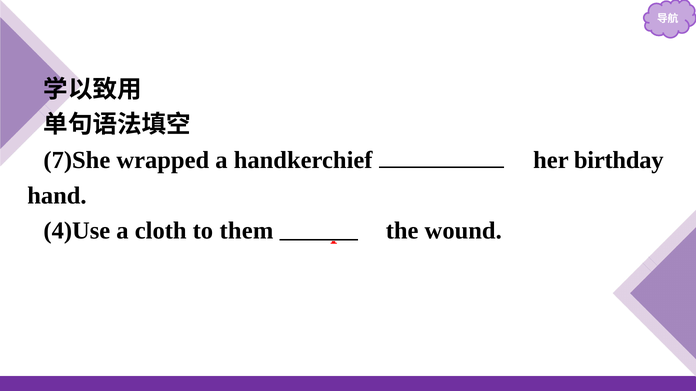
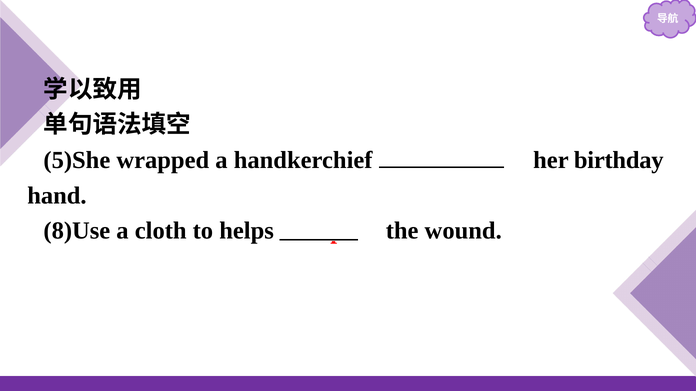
7)She: 7)She -> 5)She (77, 160)
4)Use: 4)Use -> 8)Use (77, 231)
them: them -> helps (247, 231)
